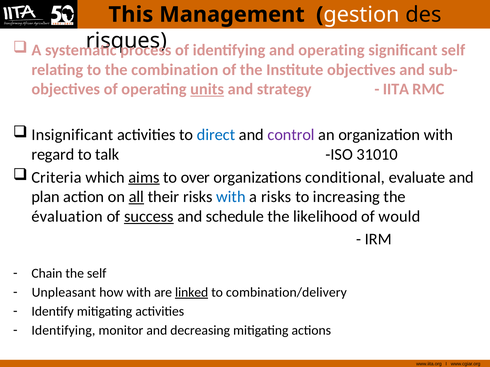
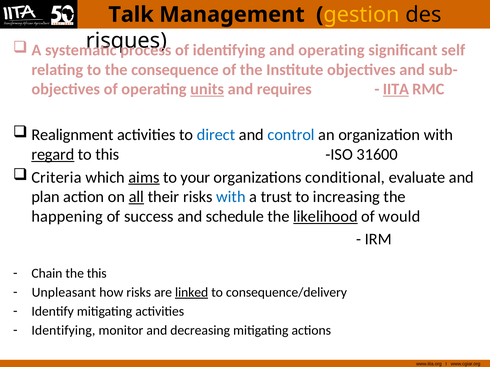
This: This -> Talk (131, 15)
gestion colour: white -> yellow (362, 15)
combination: combination -> consequence (175, 70)
strategy: strategy -> requires (284, 89)
IITA underline: none -> present (396, 89)
Insignificant: Insignificant -> Realignment (72, 135)
control colour: purple -> blue (291, 135)
regard underline: none -> present (53, 155)
to talk: talk -> this (107, 155)
31010: 31010 -> 31600 (377, 155)
over: over -> your (195, 178)
a risks: risks -> trust (276, 197)
évaluation: évaluation -> happening (67, 217)
success underline: present -> none (149, 217)
likelihood underline: none -> present (325, 217)
the self: self -> this (97, 274)
how with: with -> risks (139, 293)
combination/delivery: combination/delivery -> consequence/delivery (286, 293)
